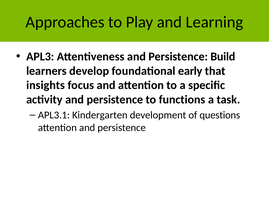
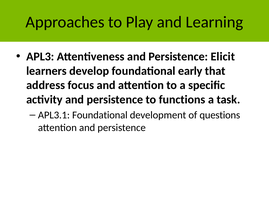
Build: Build -> Elicit (223, 56)
insights: insights -> address (46, 85)
APL3.1 Kindergarten: Kindergarten -> Foundational (100, 115)
